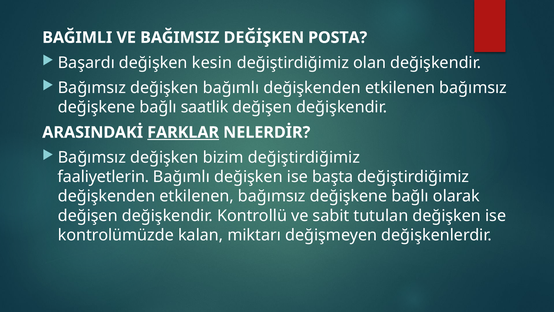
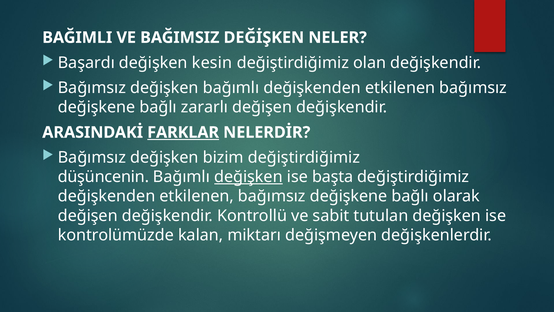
POSTA: POSTA -> NELER (338, 38)
saatlik: saatlik -> zararlı (204, 107)
faaliyetlerin: faaliyetlerin -> düşüncenin (103, 177)
değişken underline: none -> present (248, 177)
